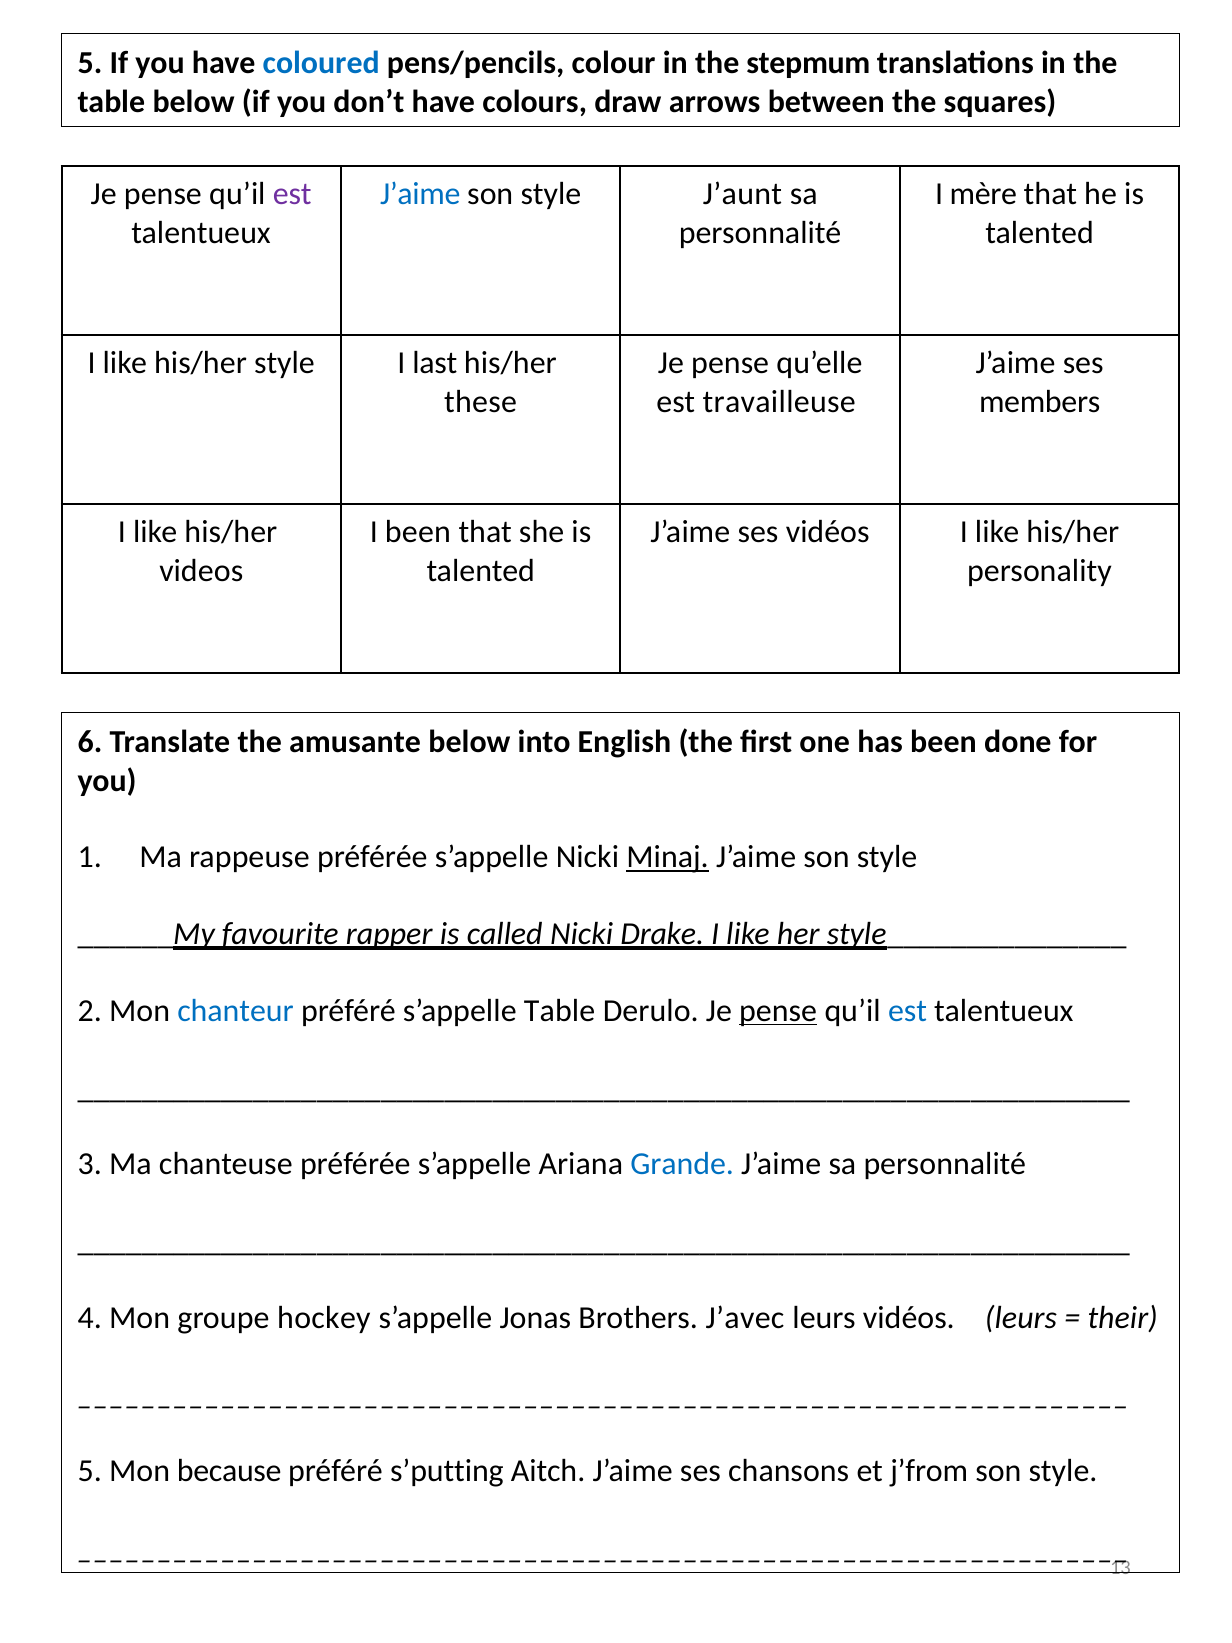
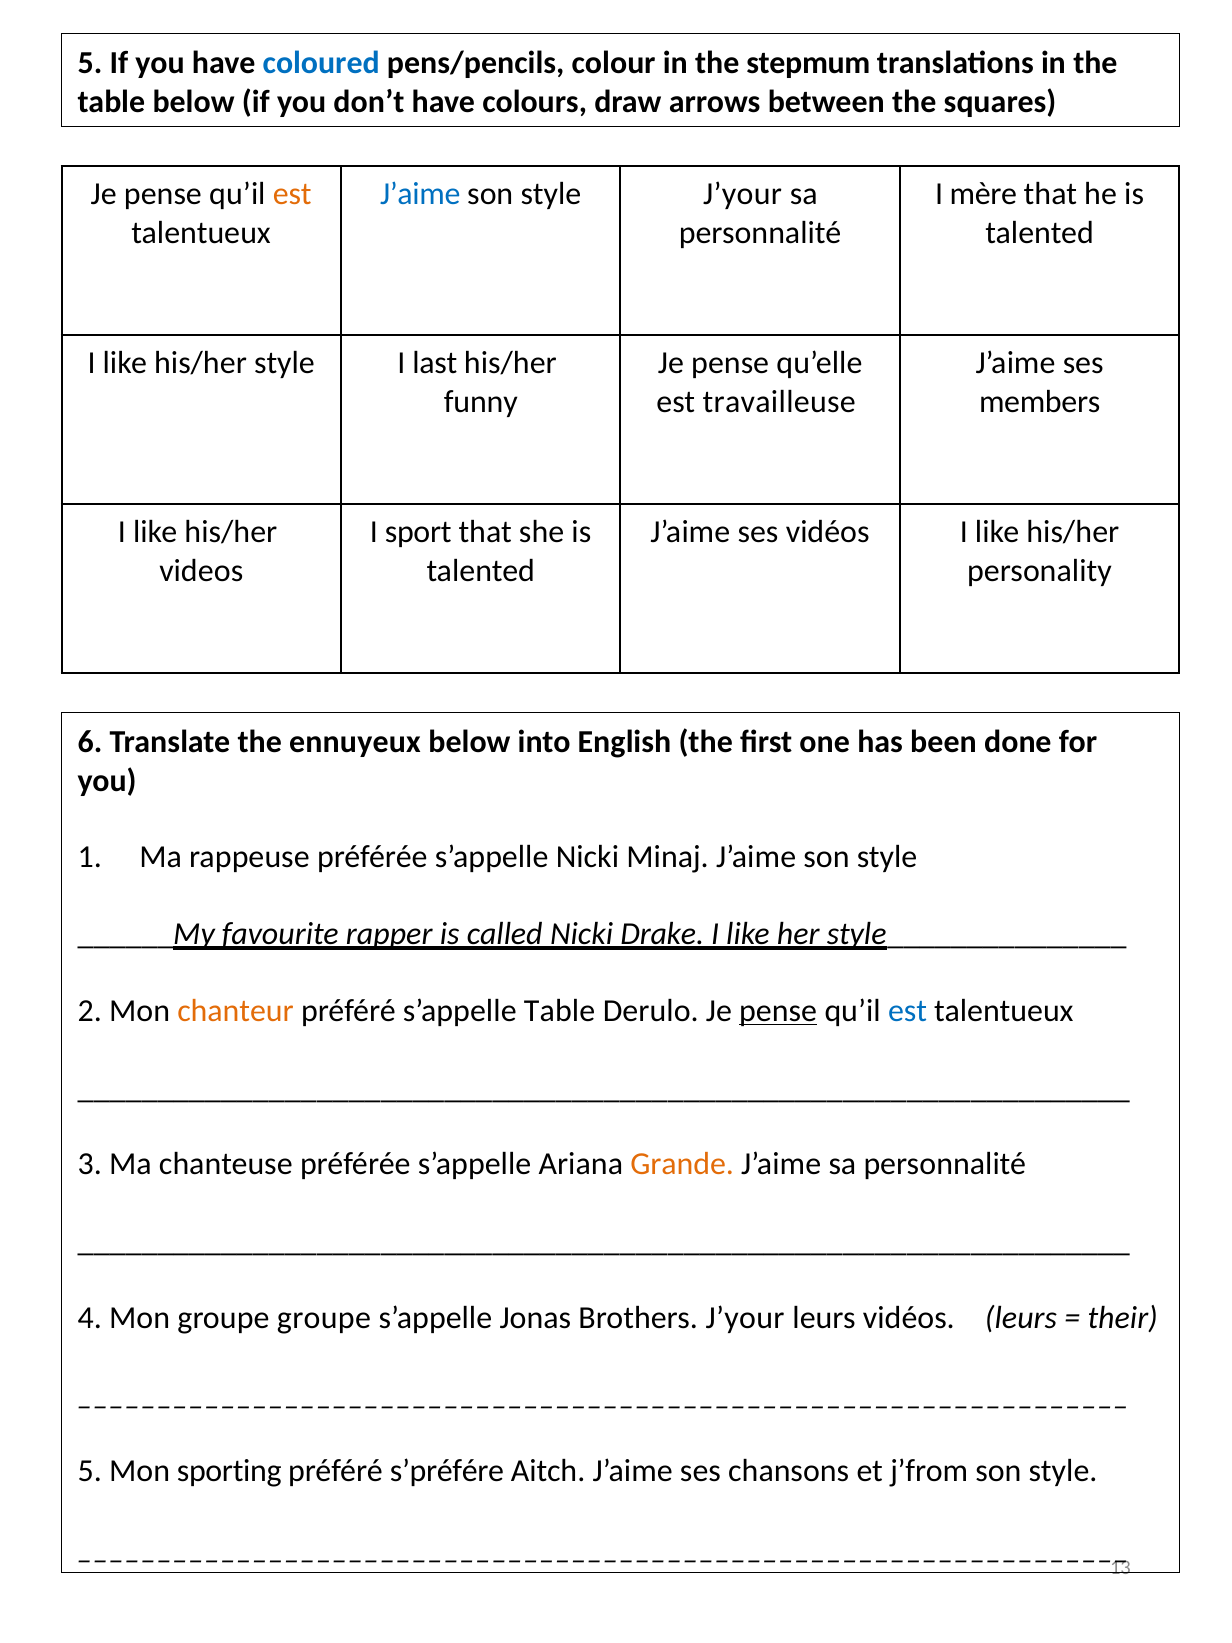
est colour: purple -> orange (292, 194)
style J’aunt: J’aunt -> J’your (743, 194)
these: these -> funny (481, 402)
I been: been -> sport (418, 532)
amusante: amusante -> ennuyeux (355, 742)
Minaj underline: present -> none (668, 857)
chanteur colour: blue -> orange (235, 1011)
Grande colour: blue -> orange (682, 1164)
groupe hockey: hockey -> groupe (324, 1317)
Brothers J’avec: J’avec -> J’your (745, 1317)
because: because -> sporting (229, 1471)
s’putting: s’putting -> s’préfére (447, 1471)
